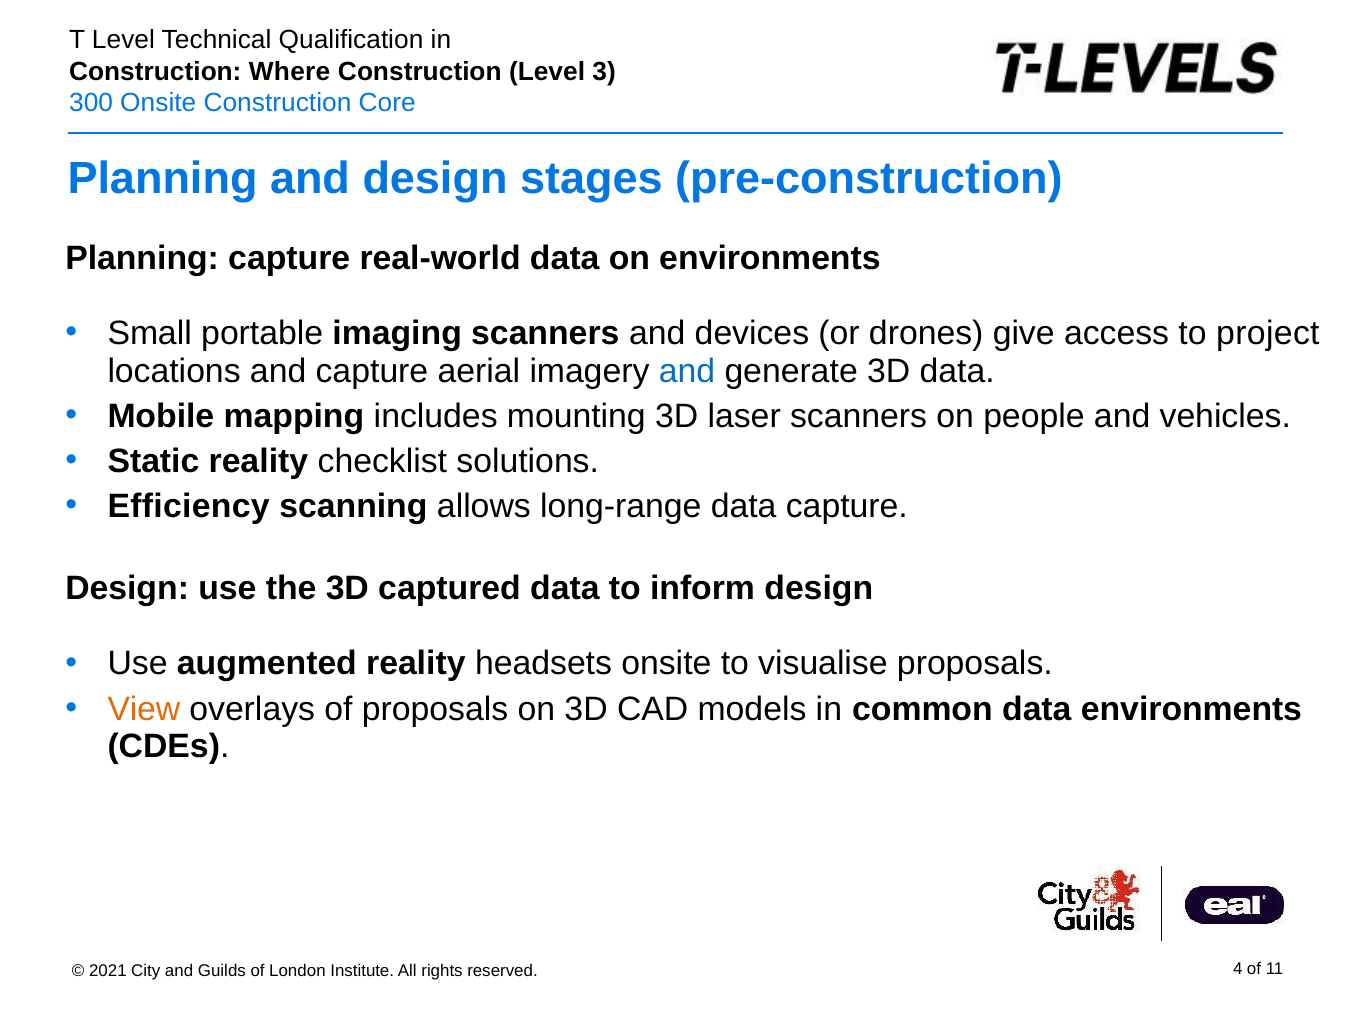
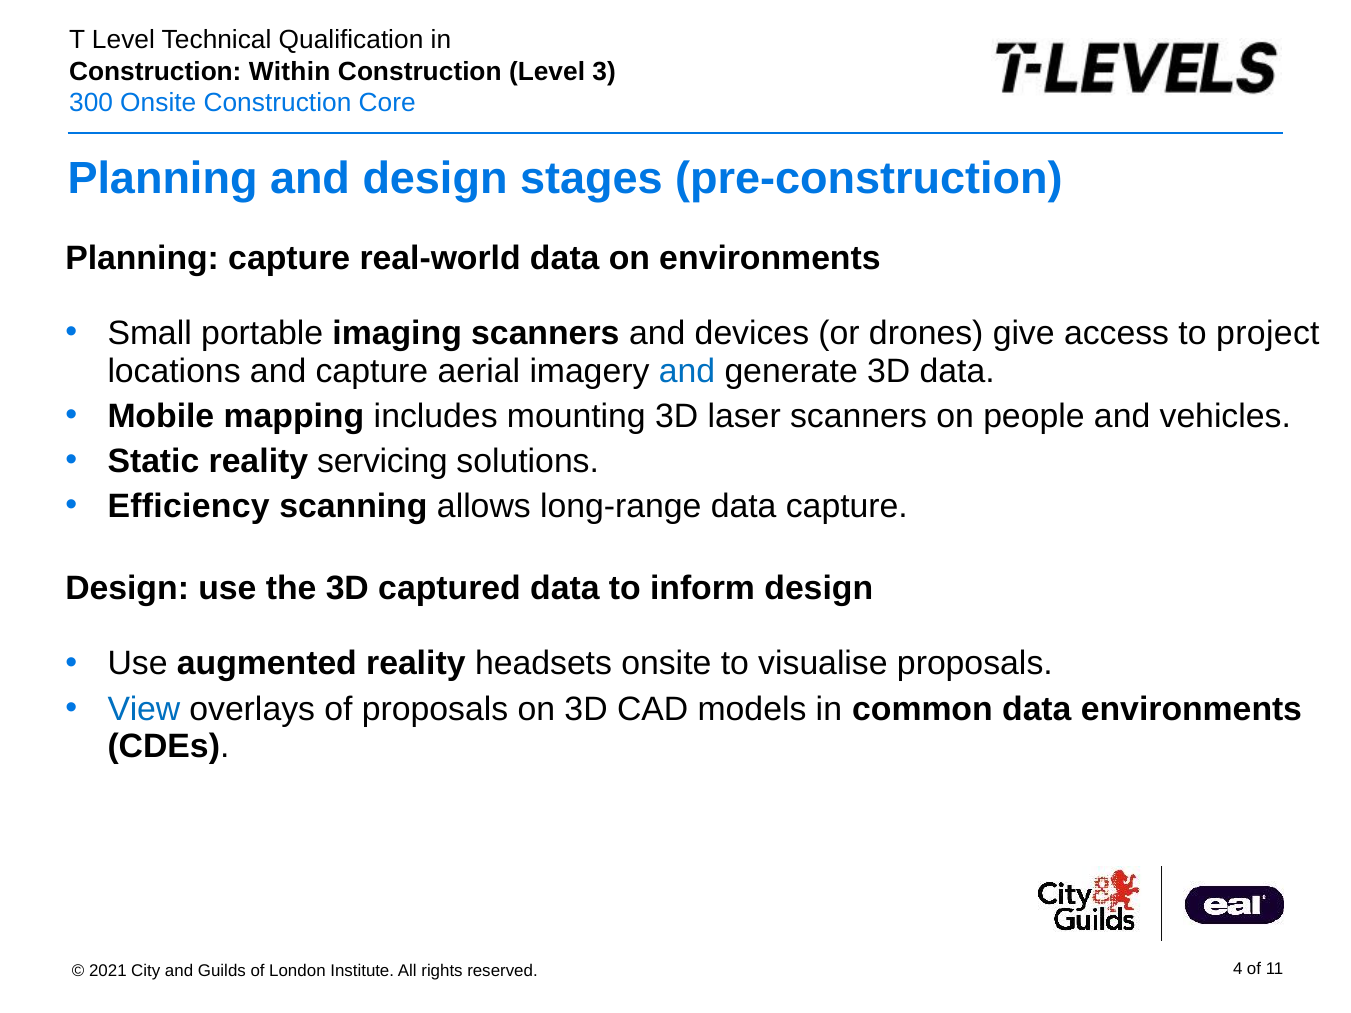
Where: Where -> Within (290, 72)
checklist: checklist -> servicing (382, 461)
View colour: orange -> blue (144, 709)
